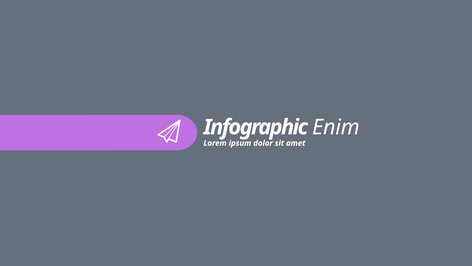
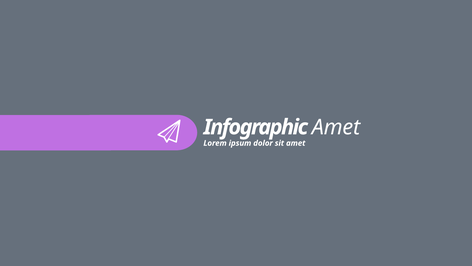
Enim: Enim -> Amet (336, 127)
